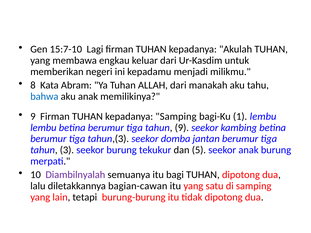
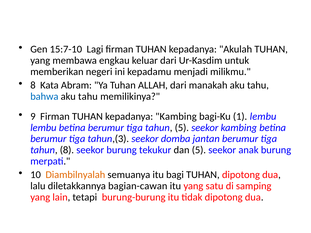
anak: anak -> tahu (88, 97)
kepadanya Samping: Samping -> Kambing (176, 117)
tahun 9: 9 -> 5 (182, 128)
tahun 3: 3 -> 8 (67, 150)
Diambilnyalah colour: purple -> orange (75, 175)
